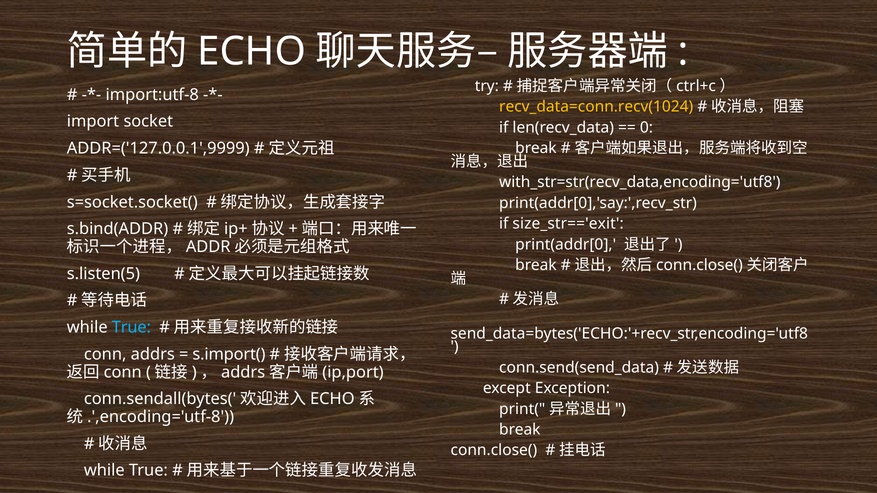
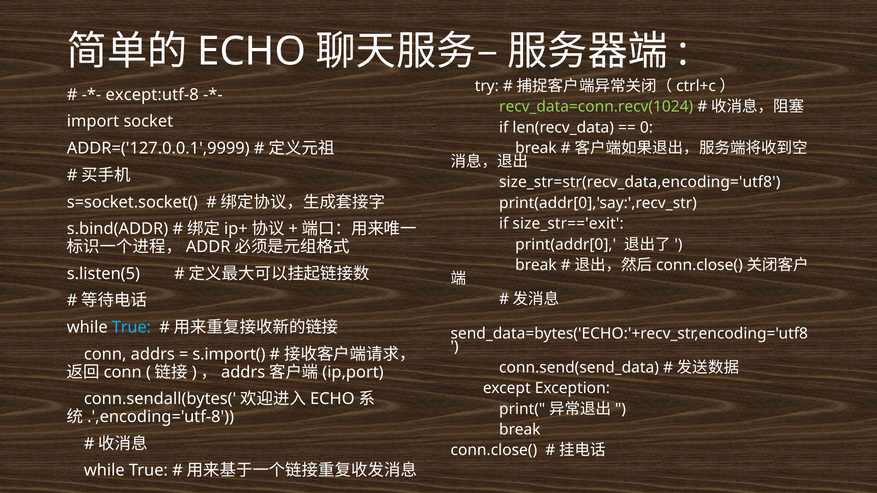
import:utf-8: import:utf-8 -> except:utf-8 (152, 95)
recv_data=conn.recv(1024 colour: yellow -> light green (596, 107)
with_str=str(recv_data,encoding='utf8: with_str=str(recv_data,encoding='utf8 -> size_str=str(recv_data,encoding='utf8 (640, 182)
